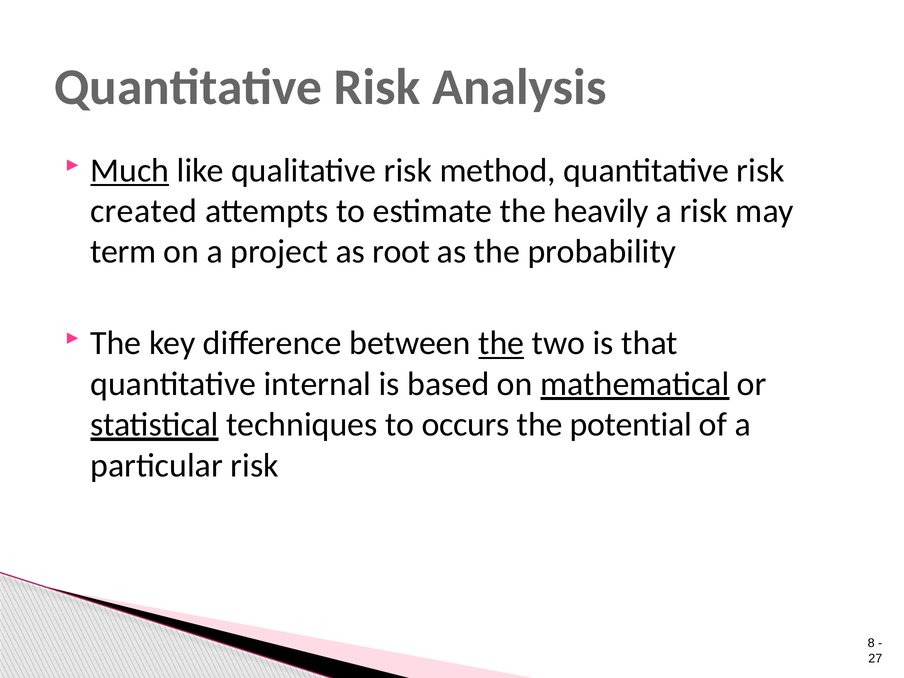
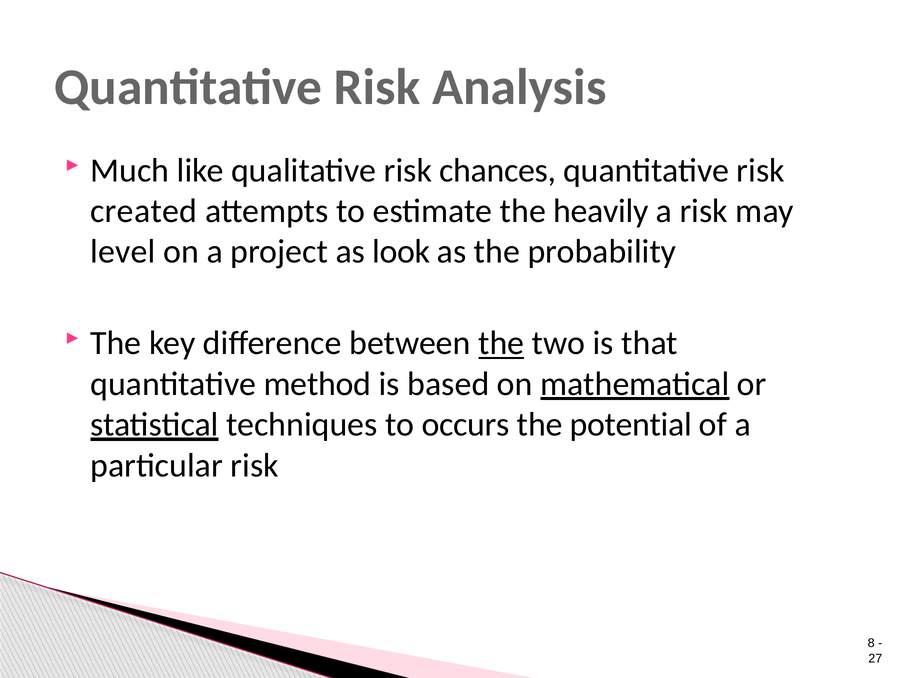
Much underline: present -> none (130, 170)
method: method -> chances (498, 170)
term: term -> level (123, 252)
root: root -> look (401, 252)
internal: internal -> method (317, 384)
